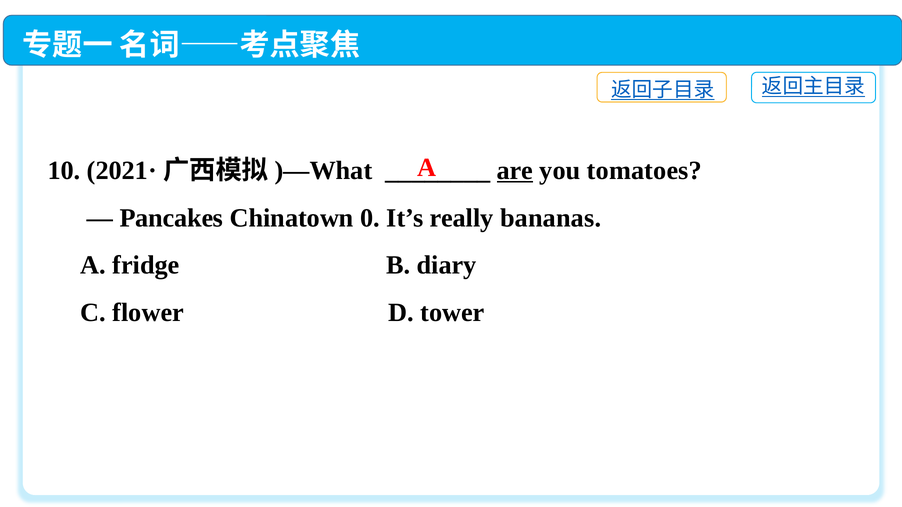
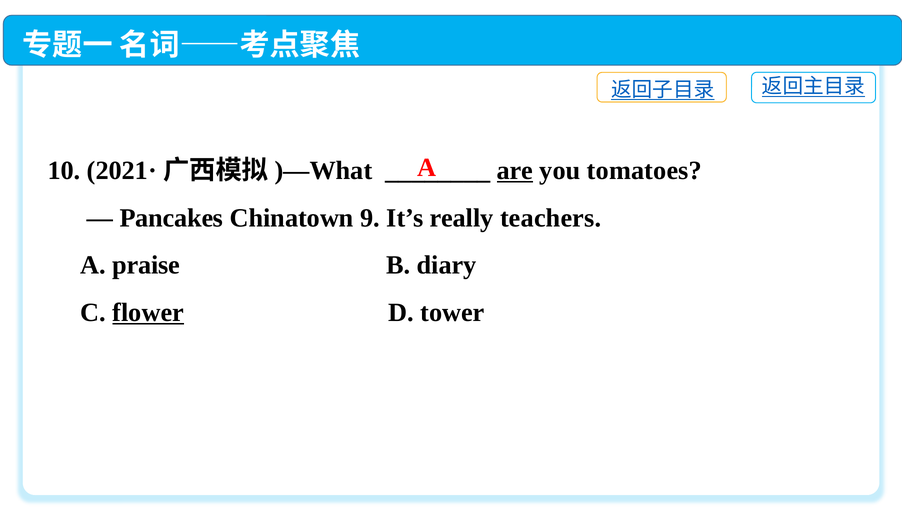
0: 0 -> 9 (370, 218)
bananas: bananas -> teachers (551, 218)
fridge: fridge -> praise (146, 265)
flower underline: none -> present (148, 313)
